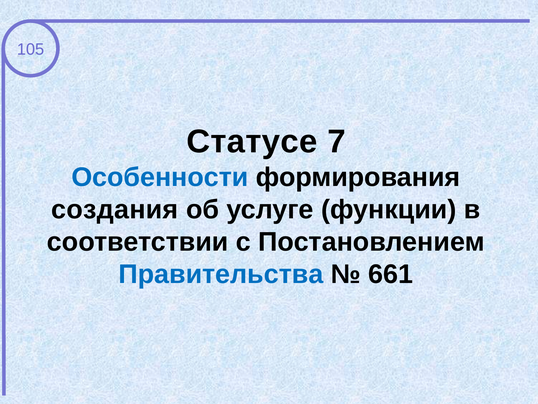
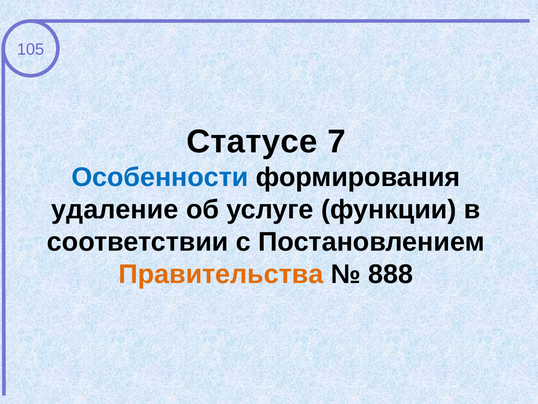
создания: создания -> удаление (115, 209)
Правительства colour: blue -> orange (221, 274)
661: 661 -> 888 (391, 274)
